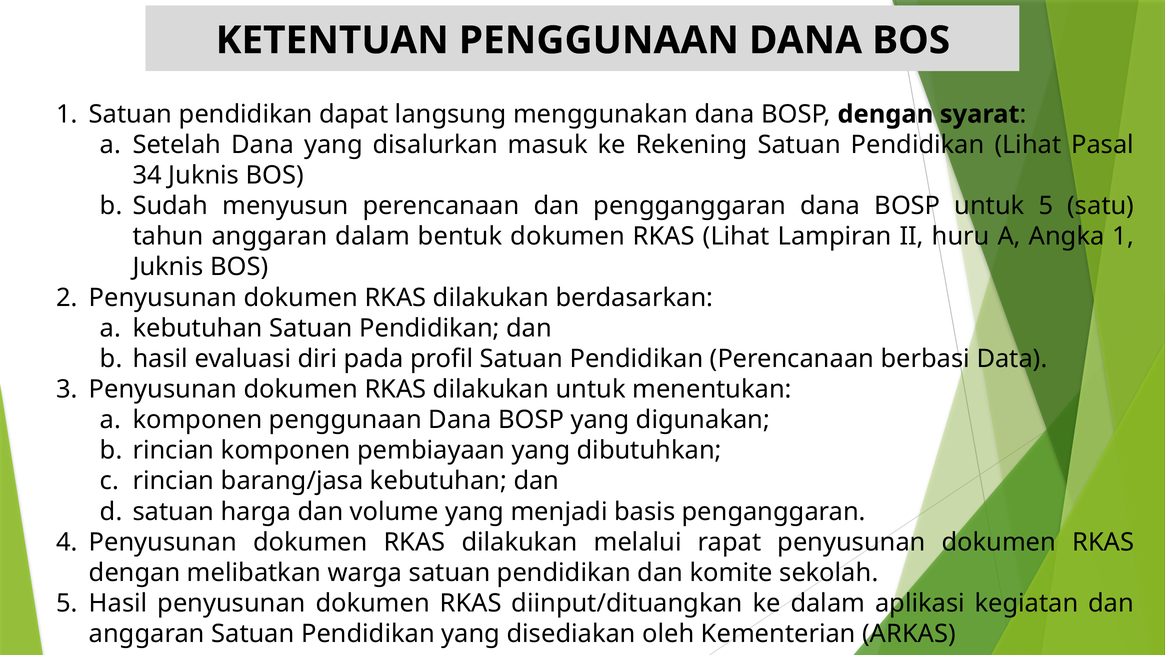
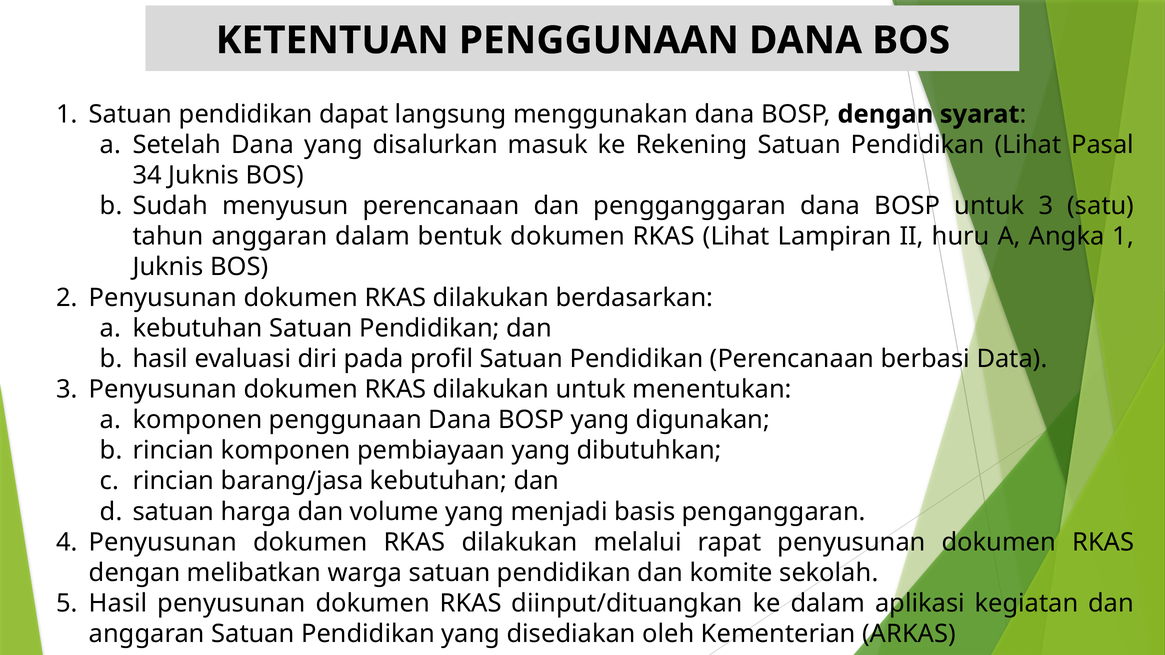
untuk 5: 5 -> 3 (1046, 206)
